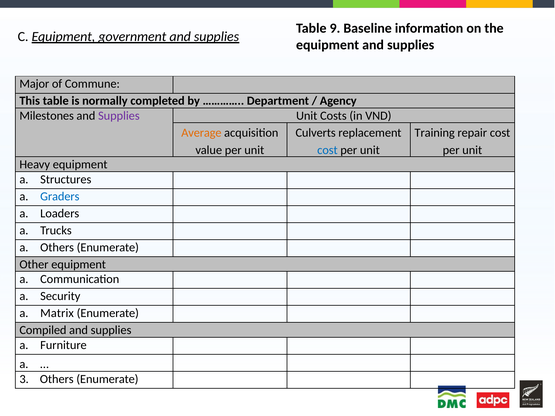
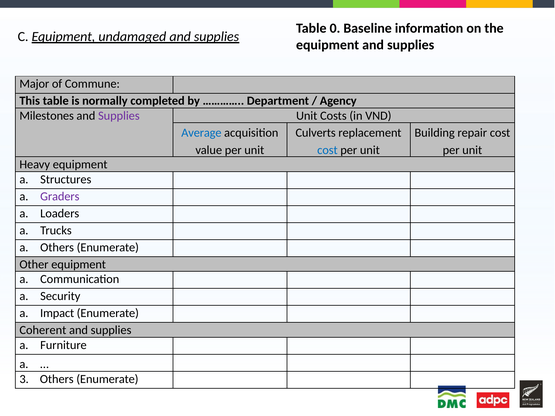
9: 9 -> 0 (335, 28)
government: government -> undamaged (132, 37)
Average colour: orange -> blue (201, 133)
Training: Training -> Building (435, 133)
Graders colour: blue -> purple (60, 196)
Matrix: Matrix -> Impact (57, 313)
Compiled: Compiled -> Coherent (43, 330)
